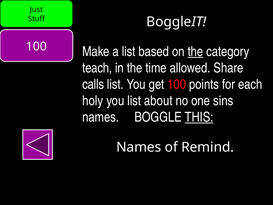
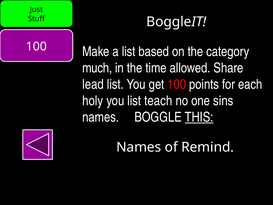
the underline: present -> none (195, 51)
teach: teach -> much (97, 68)
calls: calls -> lead (93, 84)
about: about -> teach (158, 101)
